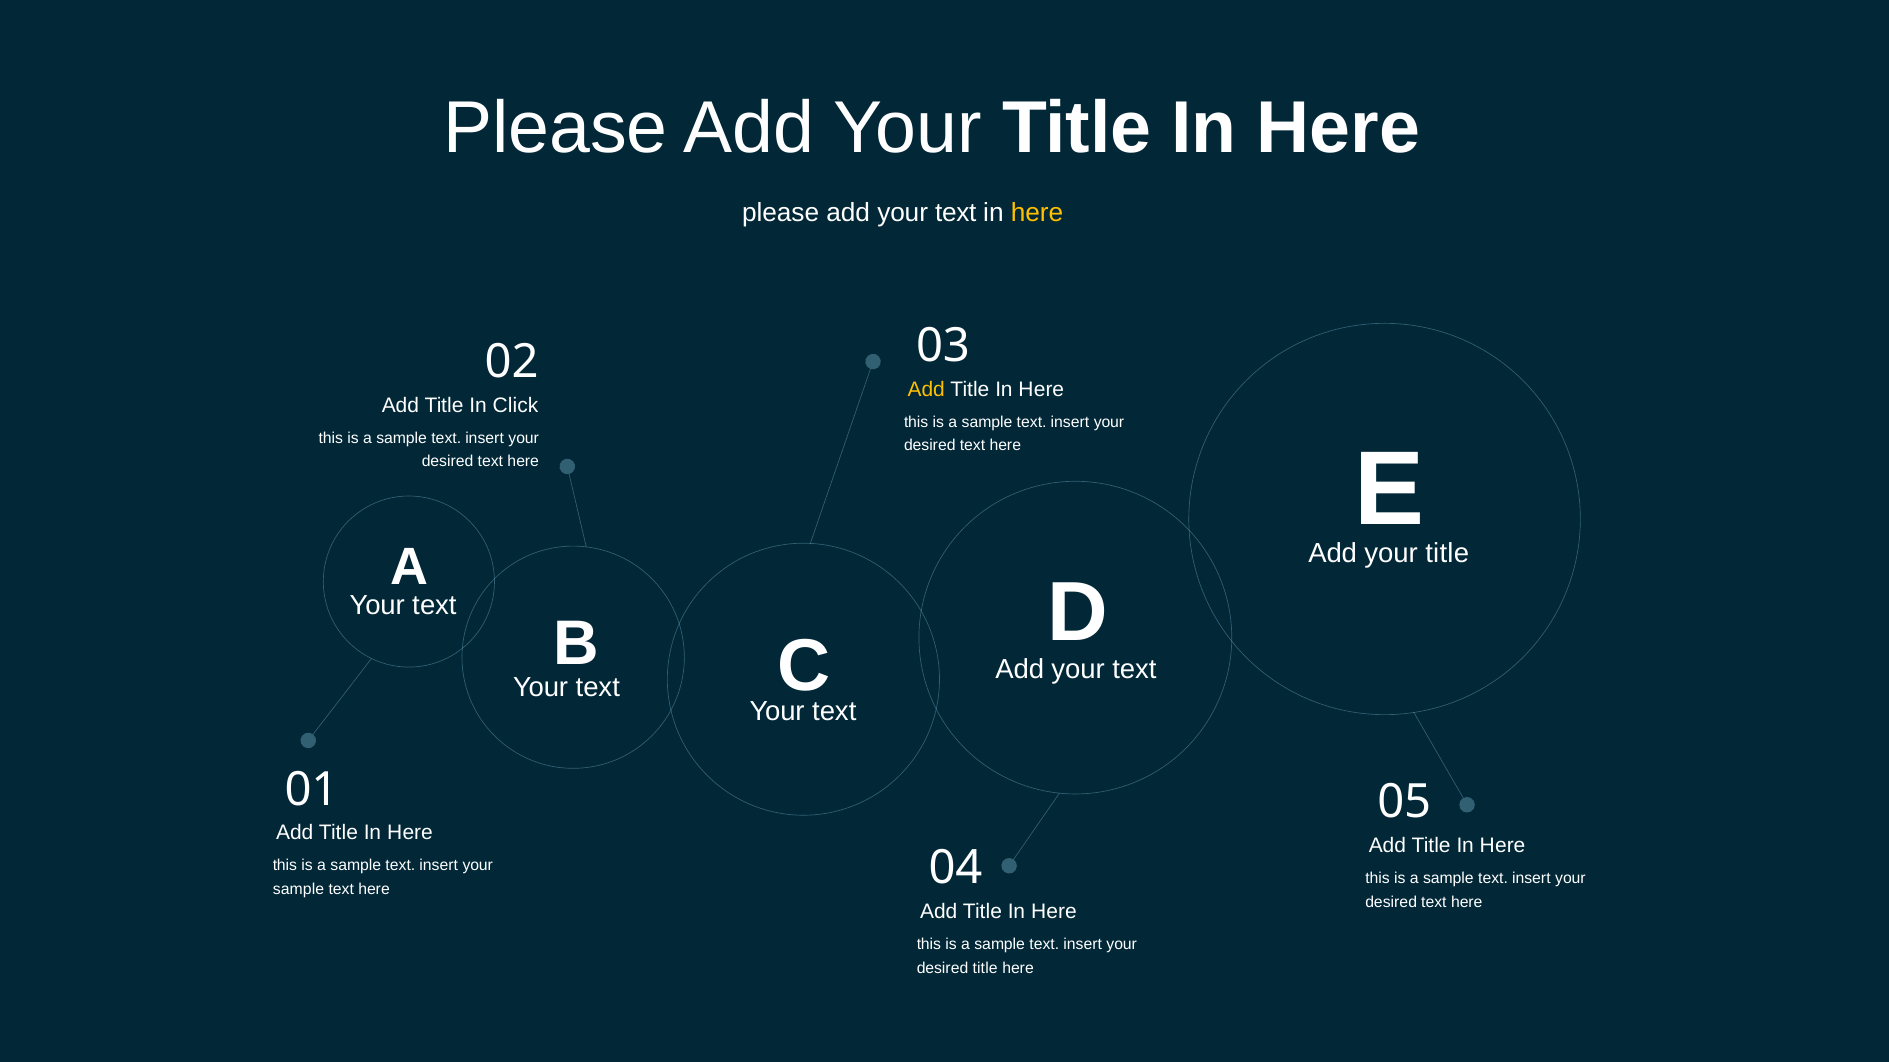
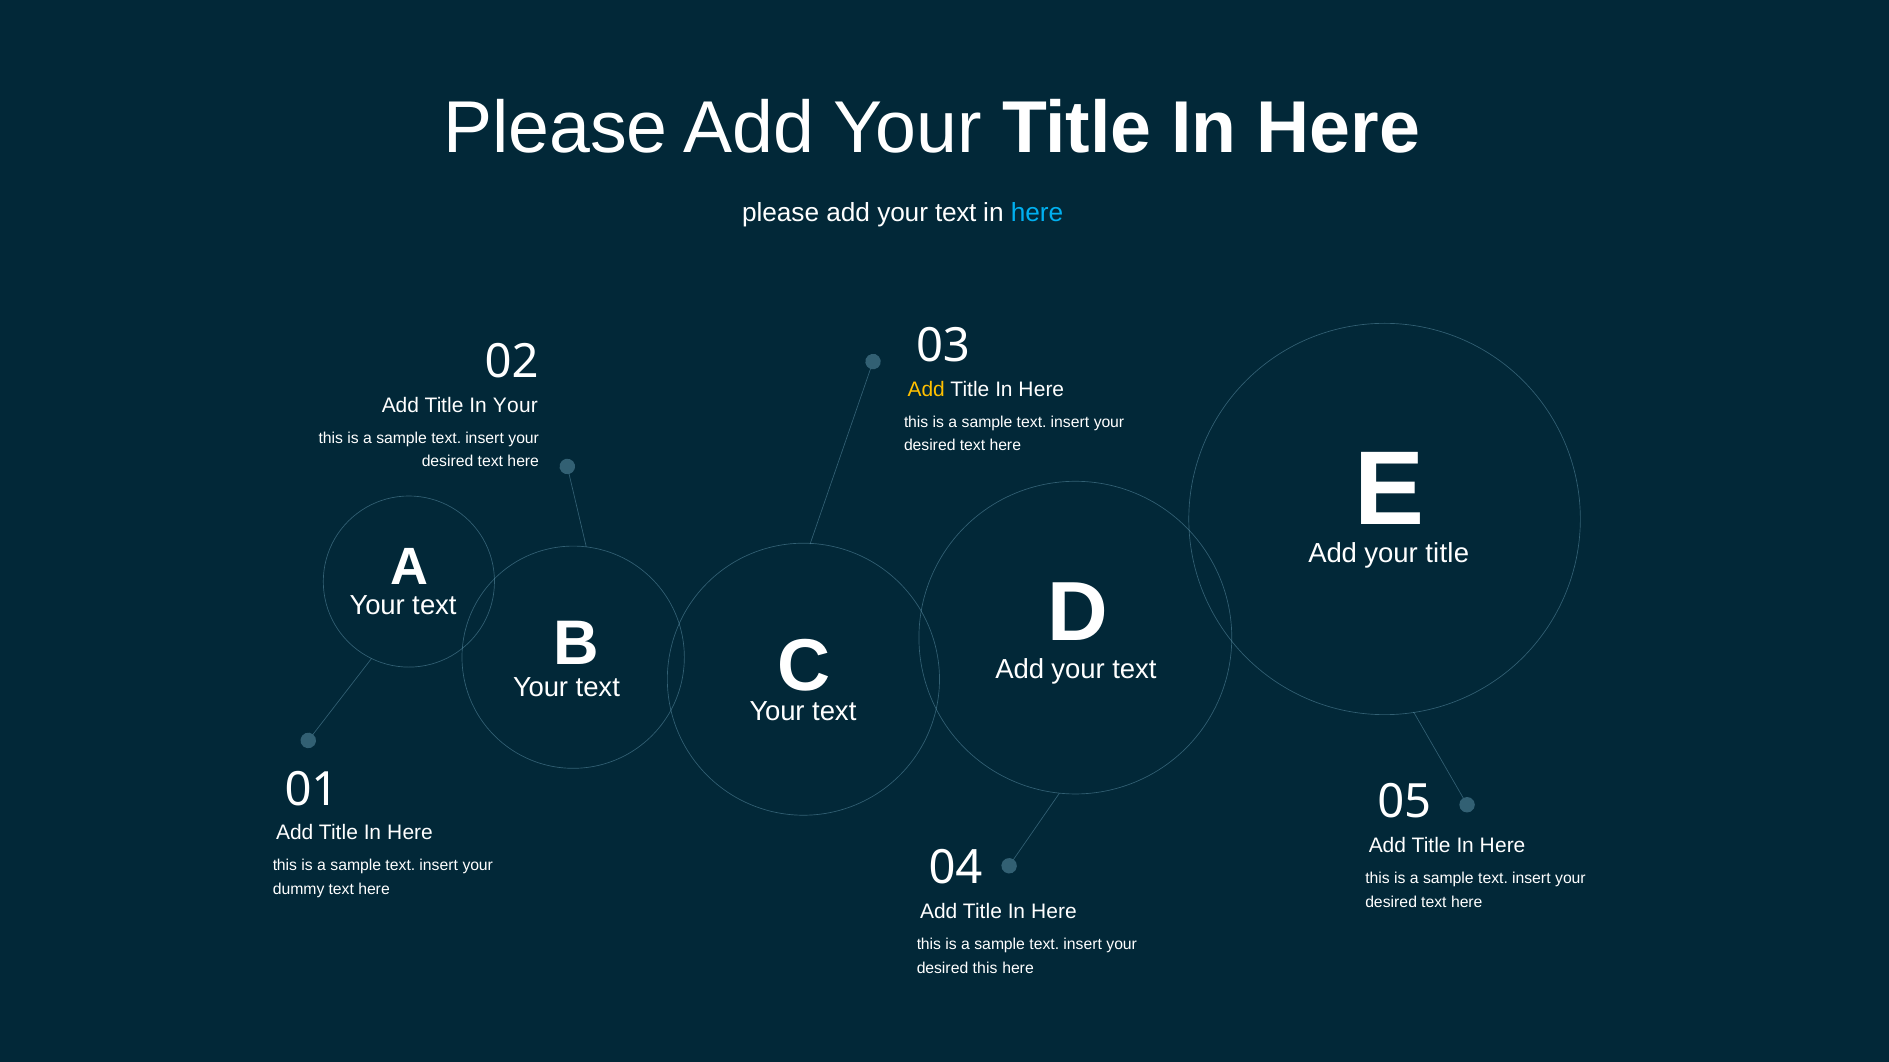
here colour: yellow -> light blue (1037, 213)
In Click: Click -> Your (515, 405)
sample: sample -> dummy (299, 890)
desired title: title -> this (985, 969)
